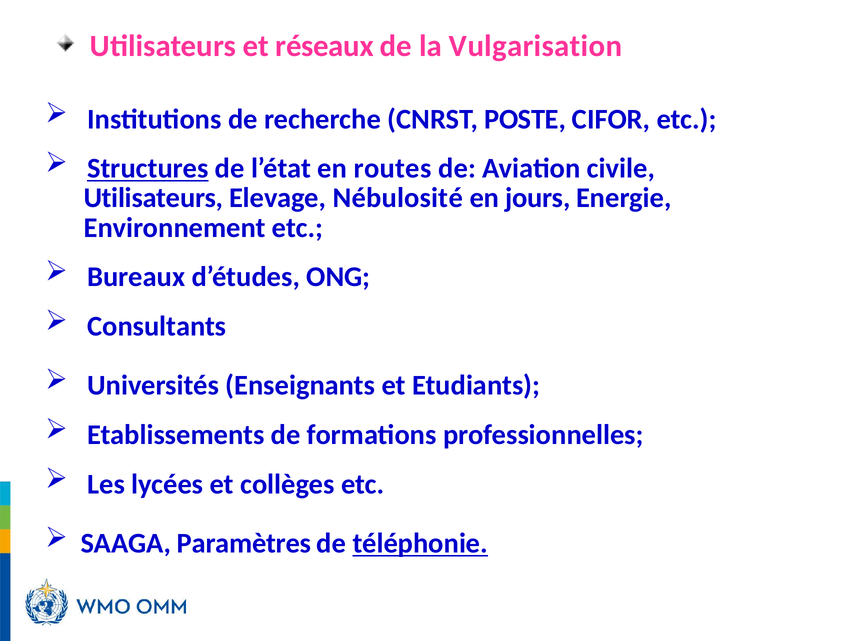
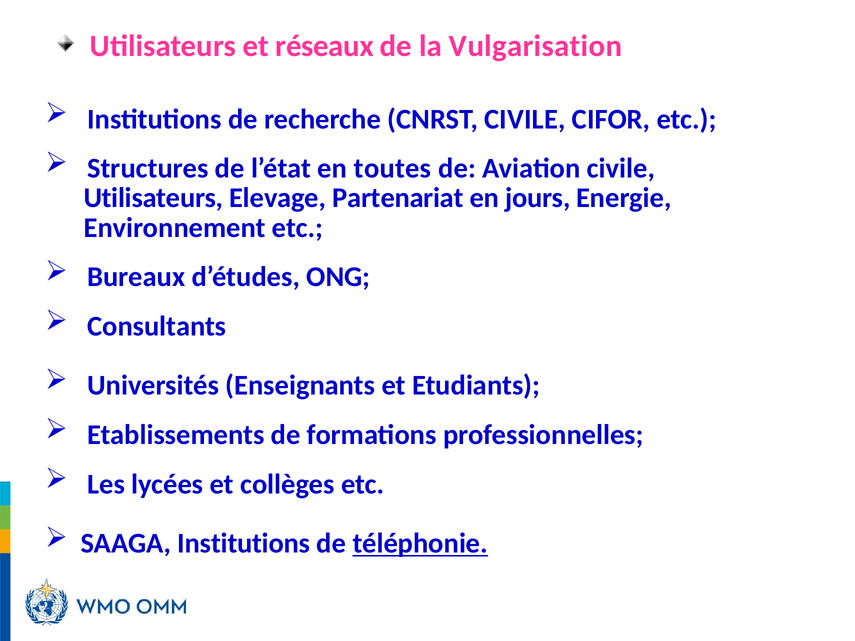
CNRST POSTE: POSTE -> CIVILE (525, 119)
Structures underline: present -> none (148, 169)
routes: routes -> toutes (393, 169)
Nébulosité: Nébulosité -> Partenariat (398, 198)
SAAGA Paramètres: Paramètres -> Institutions (244, 544)
